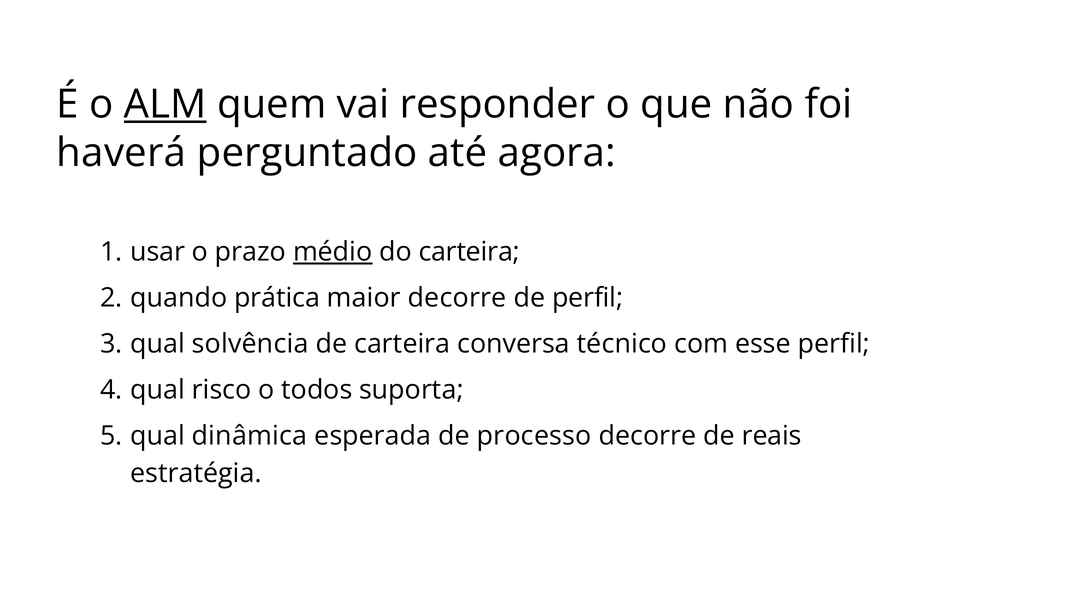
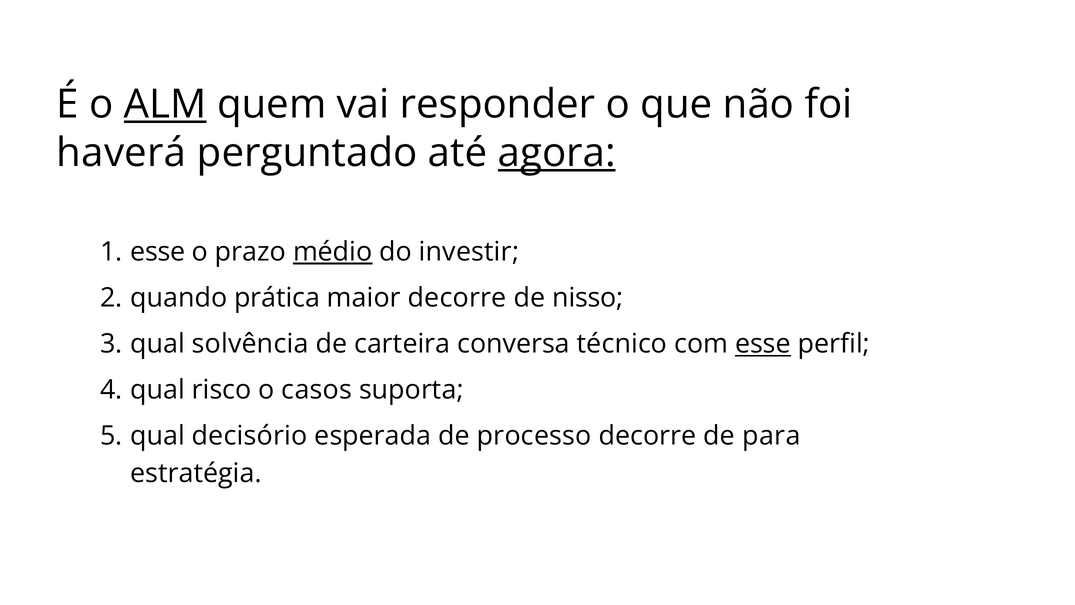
agora underline: none -> present (557, 153)
usar: usar -> esse (158, 252)
do carteira: carteira -> investir (469, 252)
de perfil: perfil -> nisso (588, 298)
esse underline: none -> present (763, 344)
todos: todos -> casos (317, 390)
dinâmica: dinâmica -> decisório (250, 436)
reais: reais -> para (771, 436)
